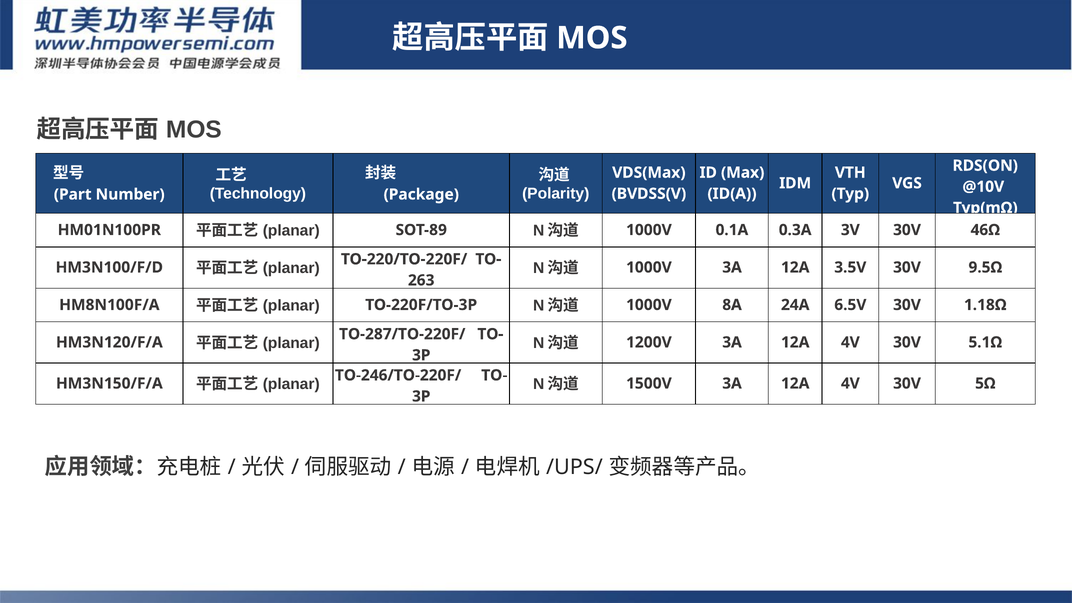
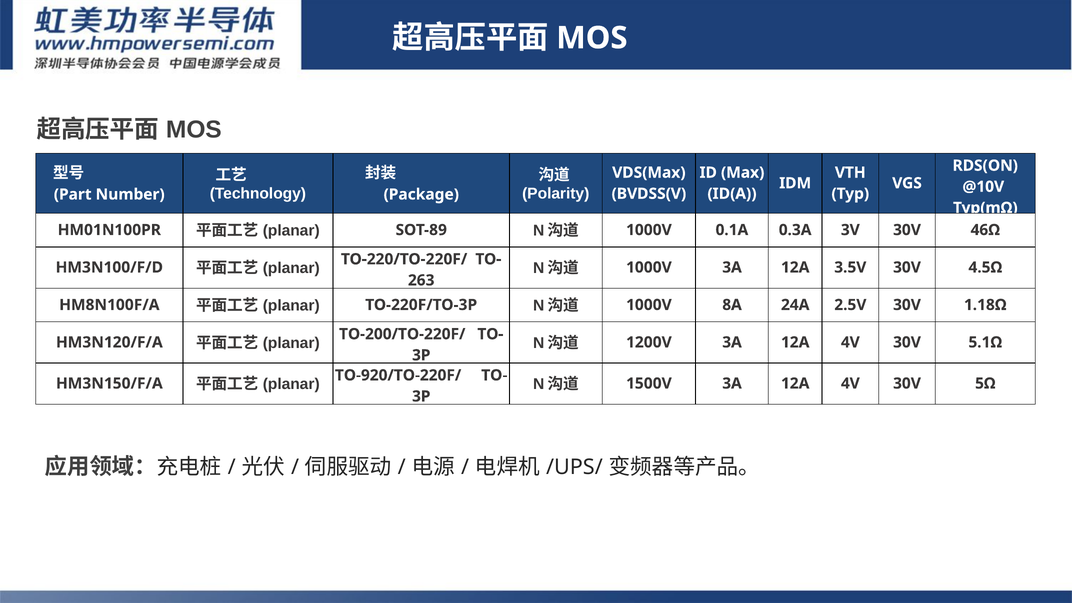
9.5Ω: 9.5Ω -> 4.5Ω (985, 267)
6.5V: 6.5V -> 2.5V (850, 305)
TO-287/TO-220F/: TO-287/TO-220F/ -> TO-200/TO-220F/ (402, 334)
TO-246/TO-220F/: TO-246/TO-220F/ -> TO-920/TO-220F/ (398, 375)
